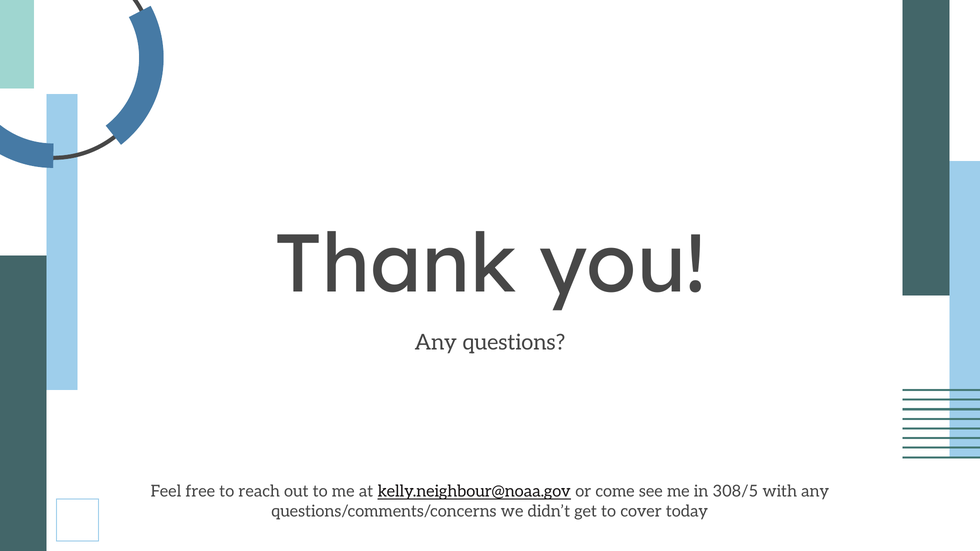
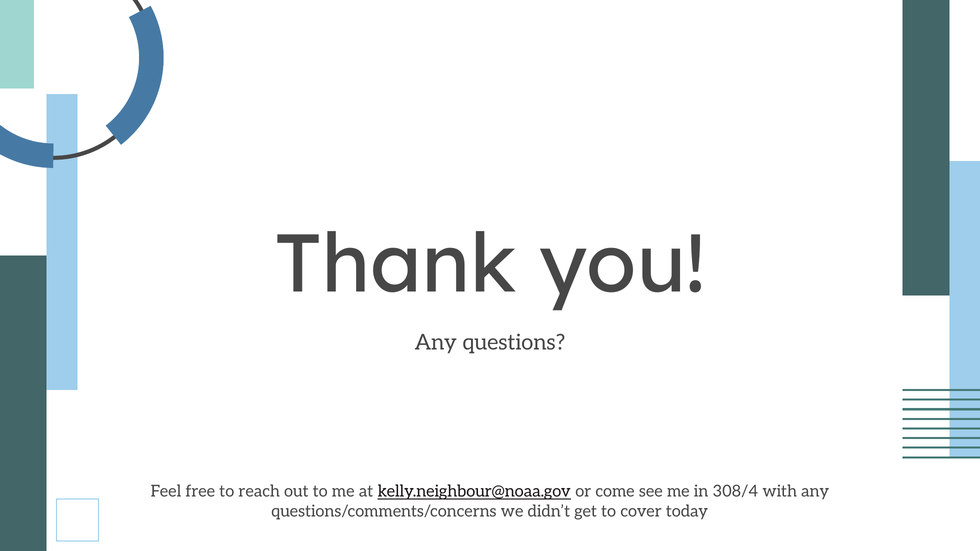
308/5: 308/5 -> 308/4 (735, 492)
